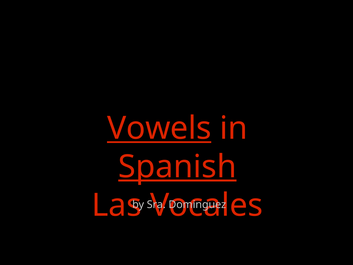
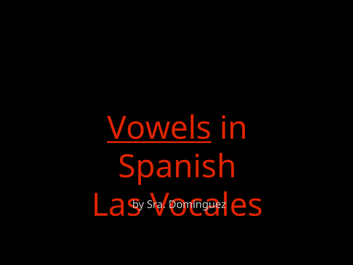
Spanish underline: present -> none (177, 167)
